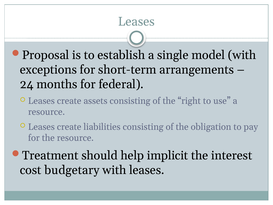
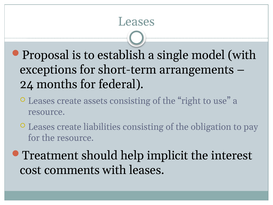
budgetary: budgetary -> comments (72, 170)
